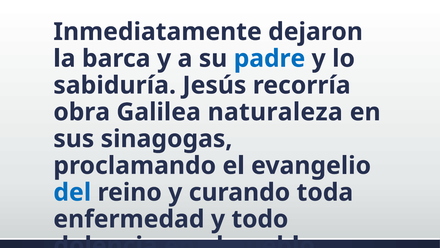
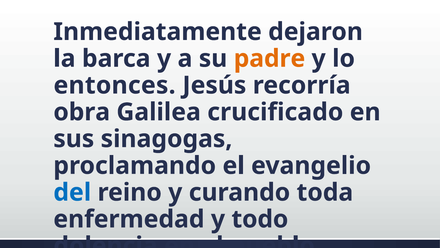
padre colour: blue -> orange (269, 58)
sabiduría: sabiduría -> entonces (115, 85)
naturaleza: naturaleza -> crucificado (275, 112)
